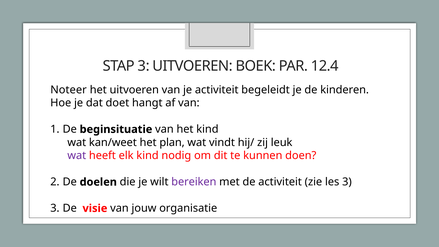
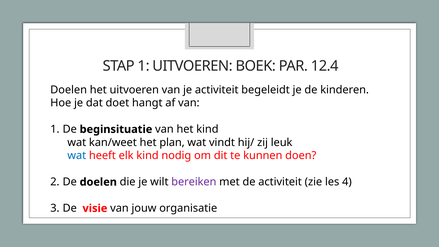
STAP 3: 3 -> 1 (144, 66)
Noteer: Noteer -> Doelen (69, 90)
wat colour: purple -> blue (77, 156)
les 3: 3 -> 4 (347, 182)
